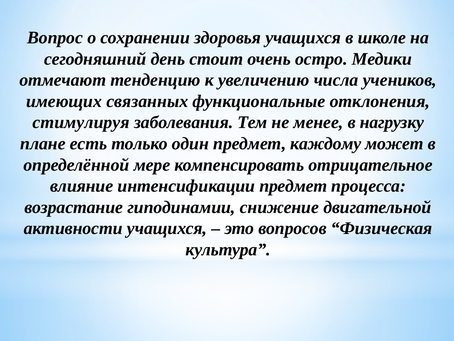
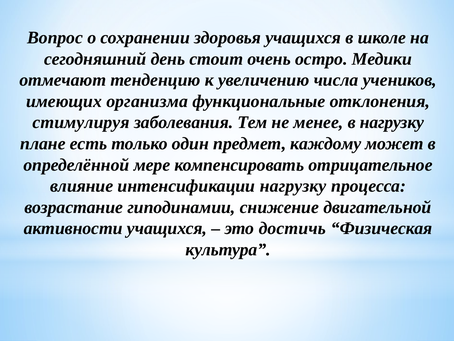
связанных: связанных -> организма (147, 101)
интенсификации предмет: предмет -> нагрузку (293, 186)
вопросов: вопросов -> достичь (292, 228)
